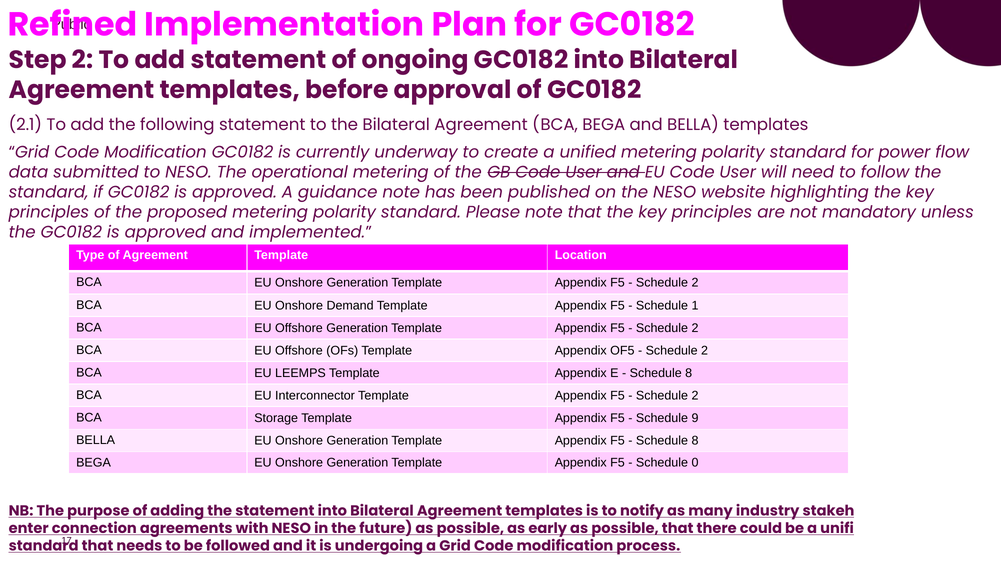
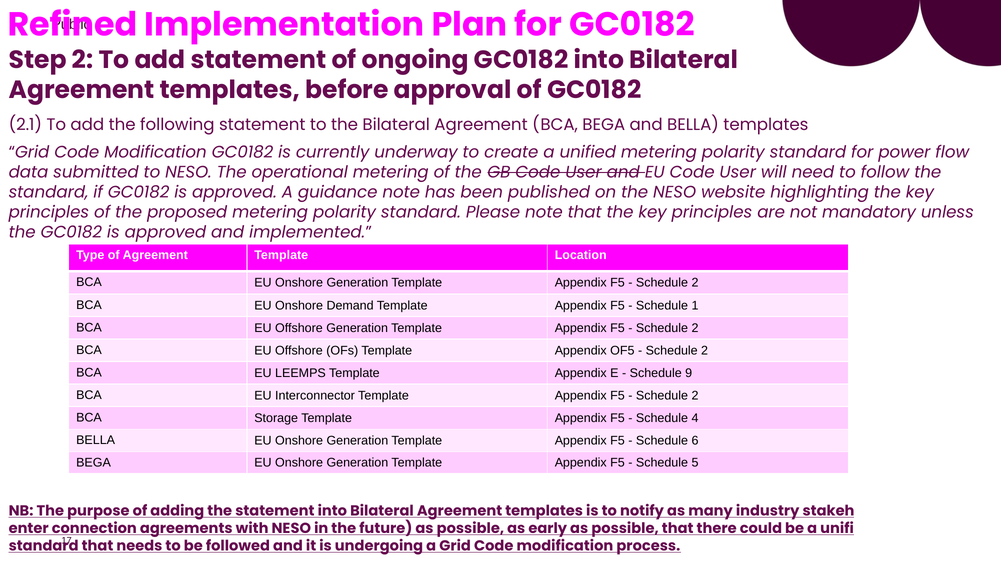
8: 8 -> 9 (689, 373)
9: 9 -> 4 (695, 418)
8: 8 -> 6 (695, 441)
0: 0 -> 5 (695, 463)
